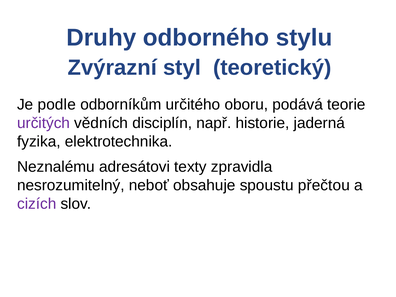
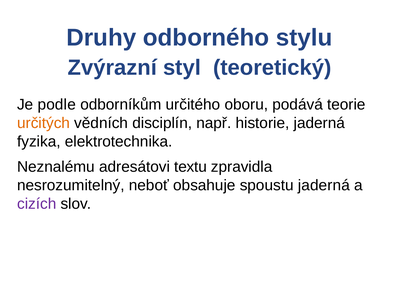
určitých colour: purple -> orange (44, 123)
texty: texty -> textu (191, 167)
spoustu přečtou: přečtou -> jaderná (324, 185)
